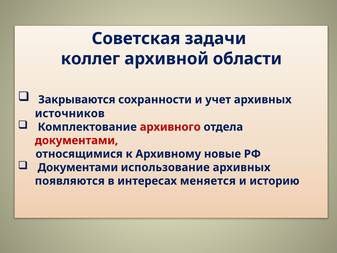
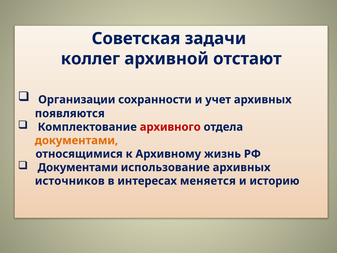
области: области -> отстают (247, 59)
Закрываются: Закрываются -> Организации (77, 100)
источников: источников -> появляются (70, 113)
документами colour: red -> orange (76, 140)
новые: новые -> жизнь (222, 154)
появляются: появляются -> источников (70, 181)
